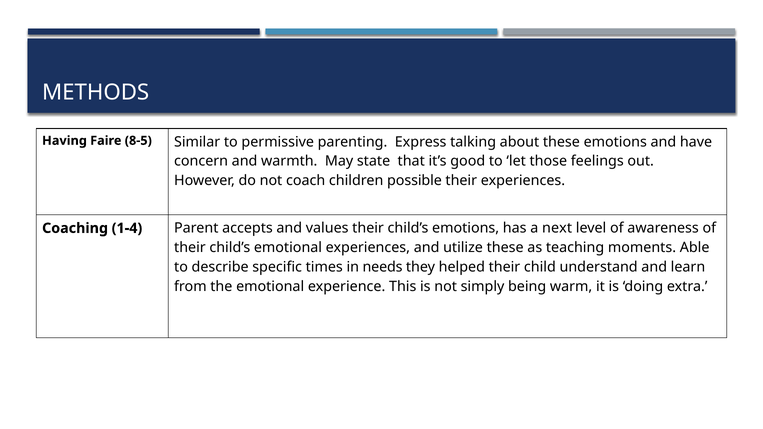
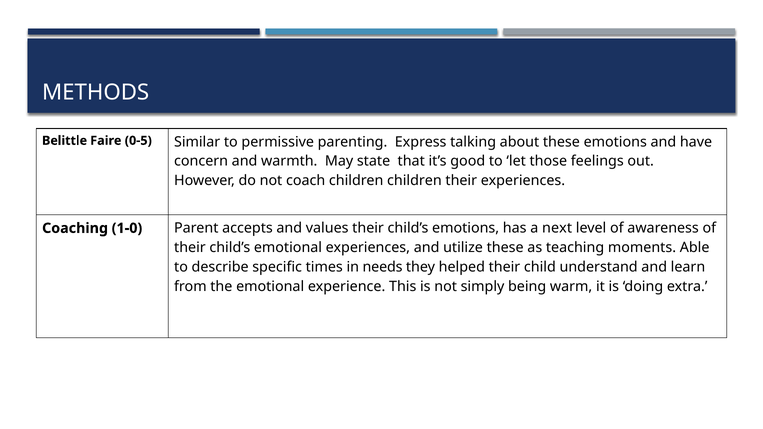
Having: Having -> Belittle (65, 141)
8-5: 8-5 -> 0-5 (138, 141)
children possible: possible -> children (414, 181)
1-4: 1-4 -> 1-0 (127, 228)
